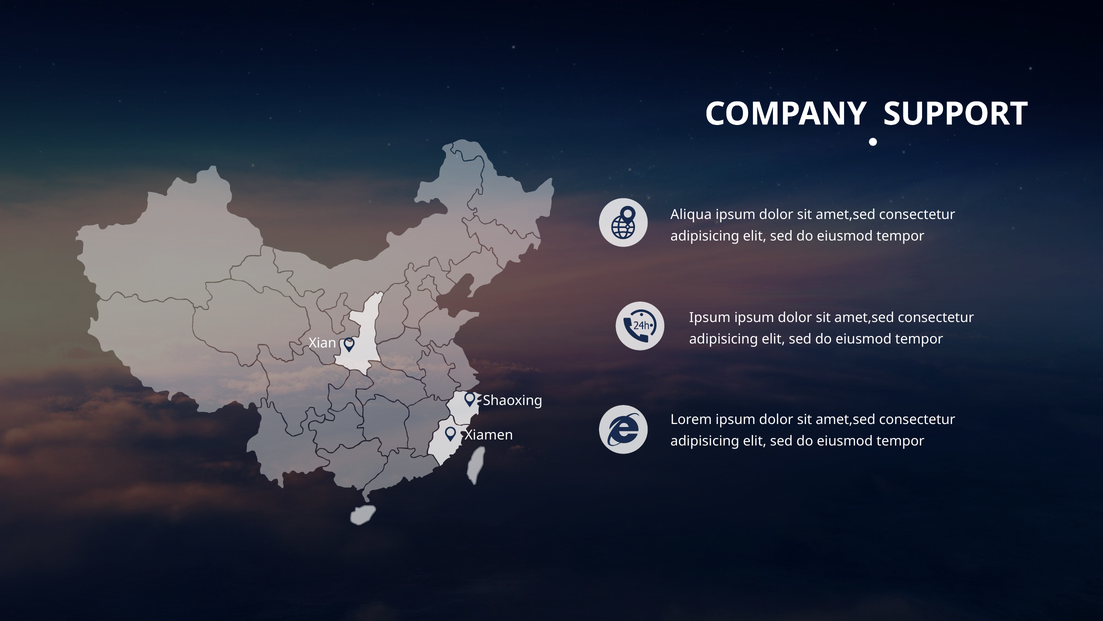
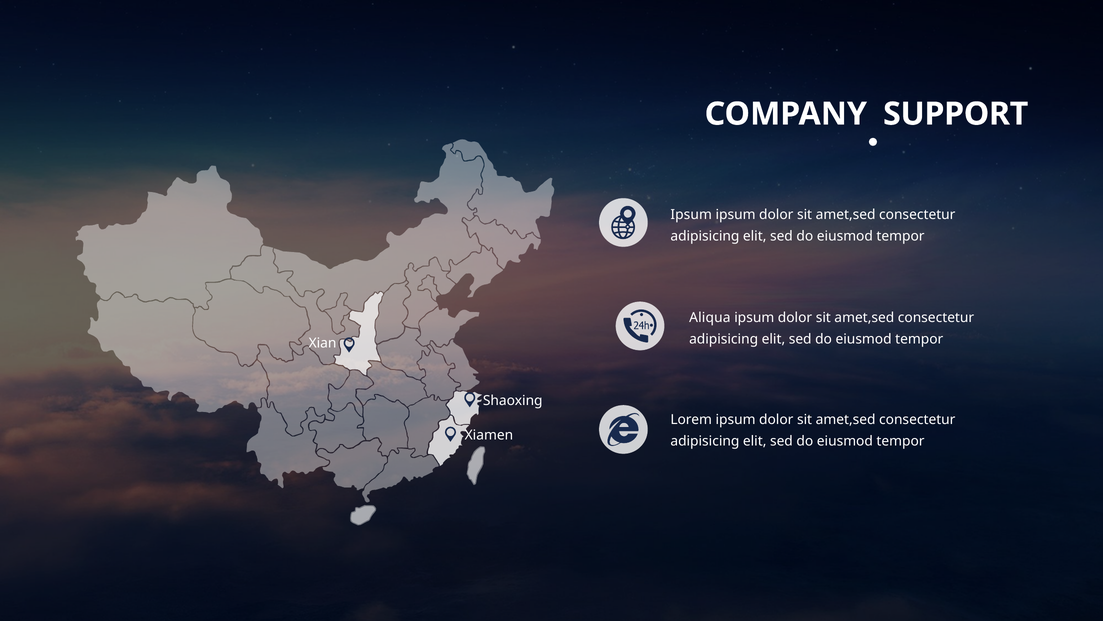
Aliqua: Aliqua -> Ipsum (691, 215)
Ipsum: Ipsum -> Aliqua (710, 317)
